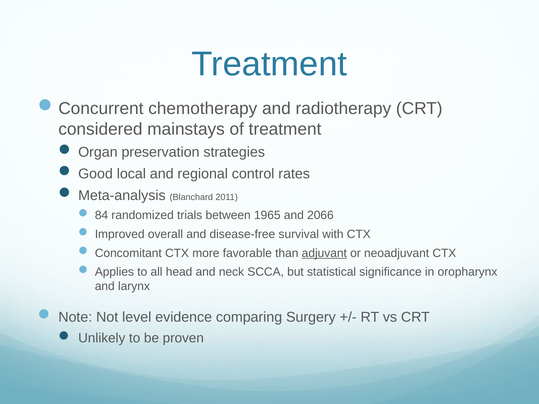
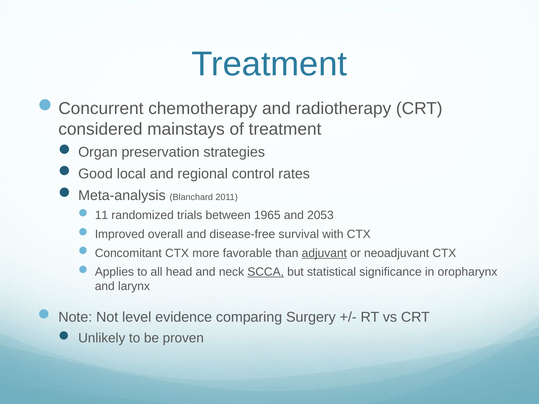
84: 84 -> 11 (101, 216)
2066: 2066 -> 2053 (320, 216)
SCCA underline: none -> present (266, 272)
